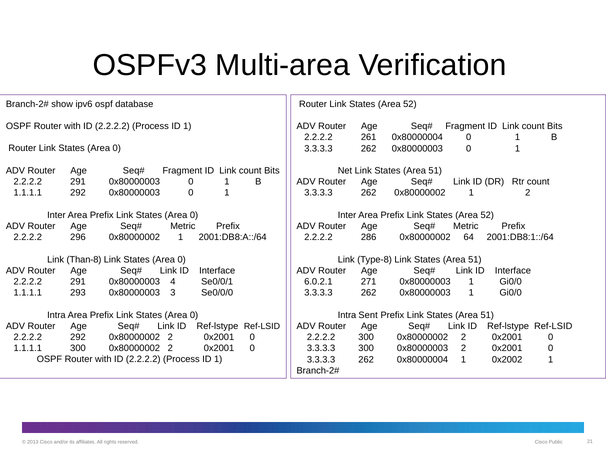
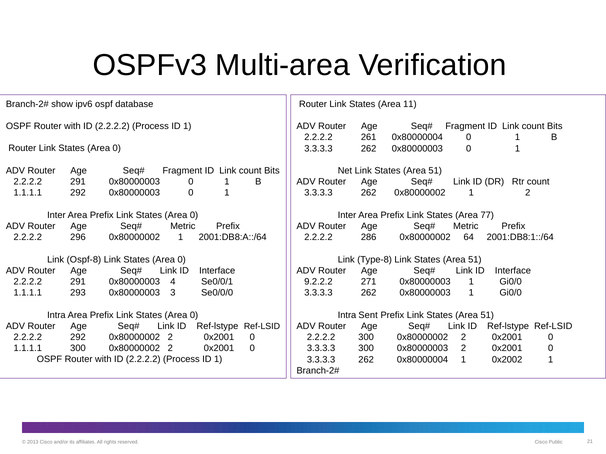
52: 52 -> 11 (410, 104)
52: 52 -> 77 (487, 215)
Than-8: Than-8 -> Ospf-8 (84, 260)
6.0.2.1: 6.0.2.1 -> 9.2.2.2 (318, 282)
